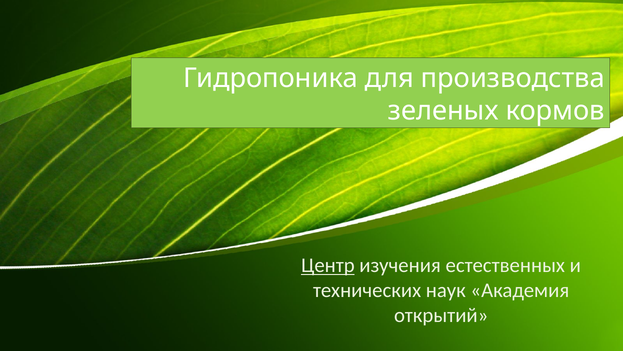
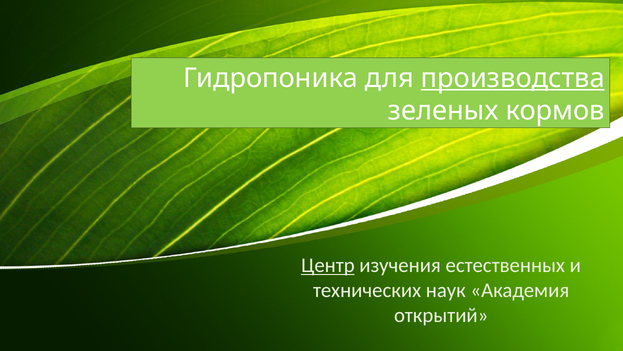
производства underline: none -> present (513, 78)
